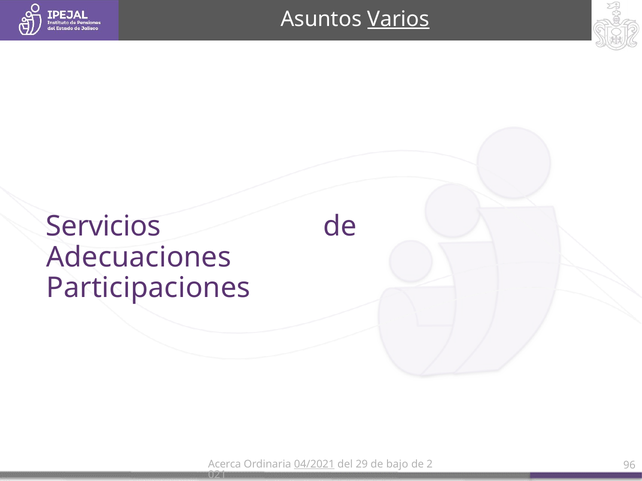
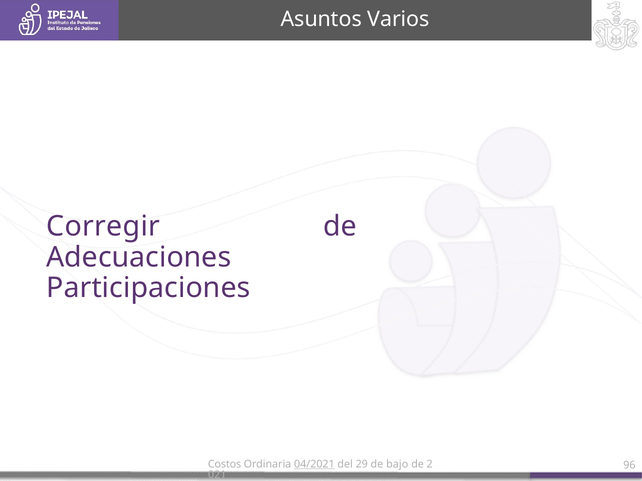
Varios underline: present -> none (398, 19)
Servicios: Servicios -> Corregir (103, 227)
Acerca: Acerca -> Costos (225, 465)
